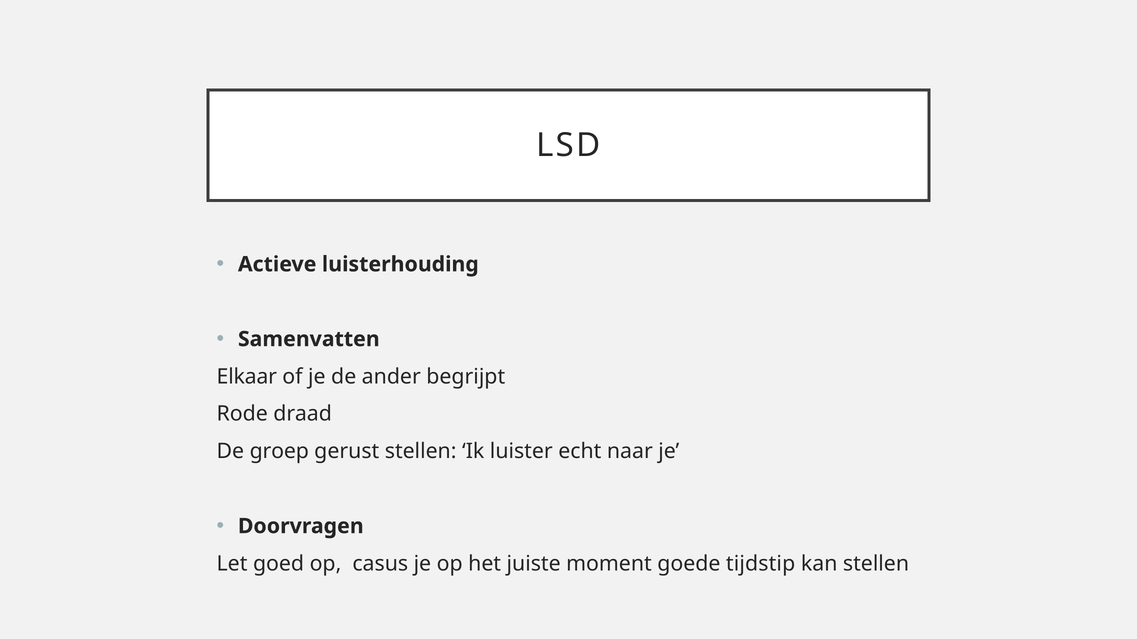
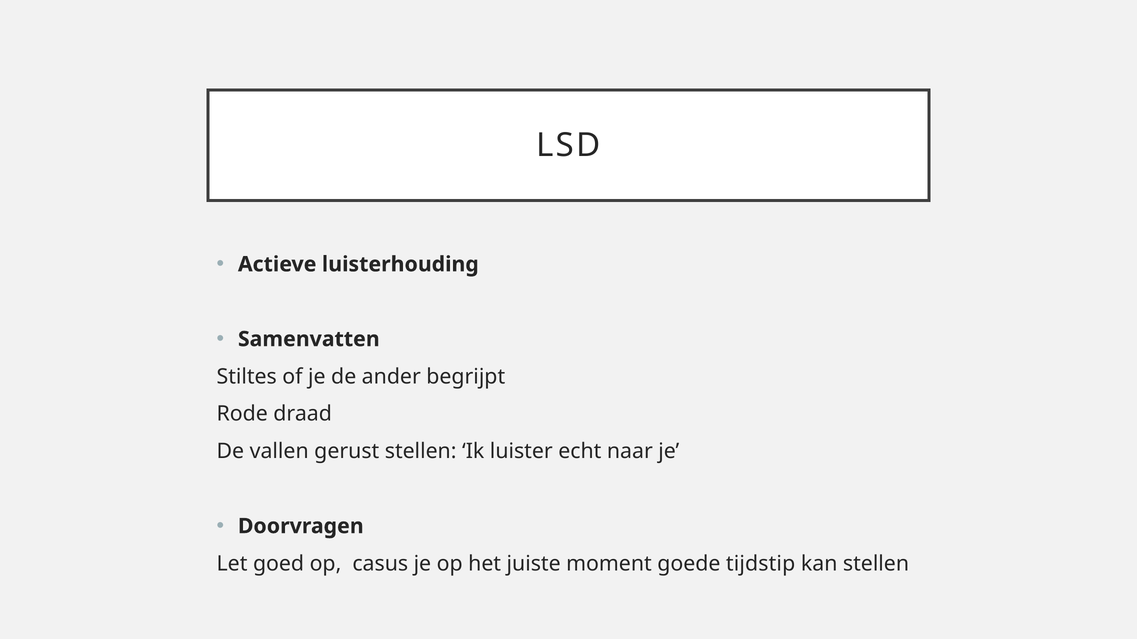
Elkaar: Elkaar -> Stiltes (247, 377)
groep: groep -> vallen (279, 452)
